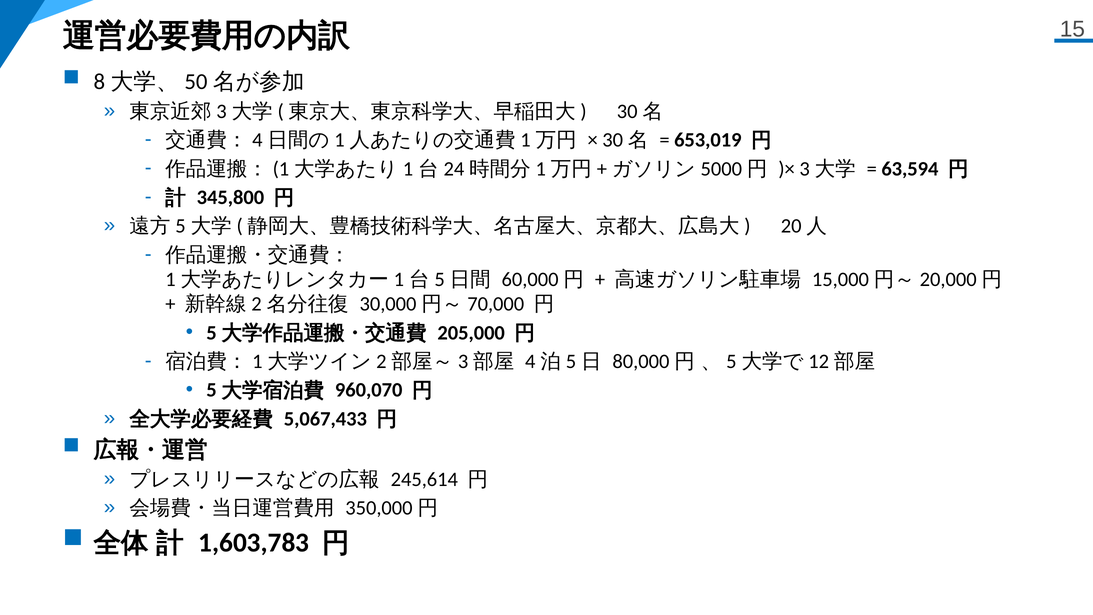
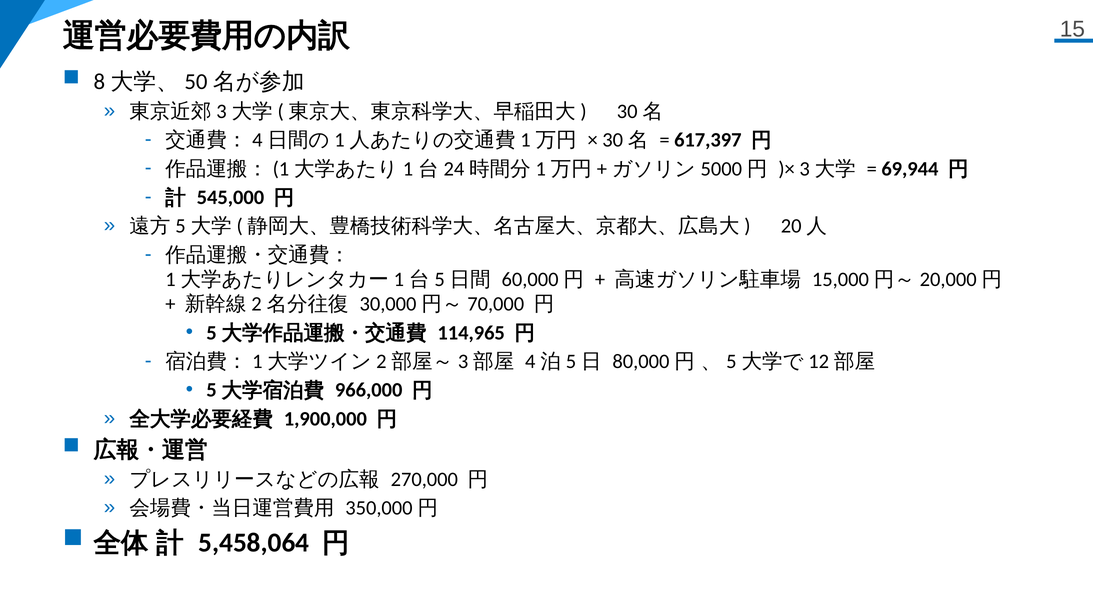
653,019: 653,019 -> 617,397 (708, 140)
63,594: 63,594 -> 69,944 (910, 169)
345,800: 345,800 -> 545,000 (230, 197)
205,000: 205,000 -> 114,965 (471, 333)
960,070: 960,070 -> 966,000 (369, 390)
5,067,433: 5,067,433 -> 1,900,000 (325, 419)
245,614: 245,614 -> 270,000 (424, 479)
1,603,783: 1,603,783 -> 5,458,064 (254, 543)
